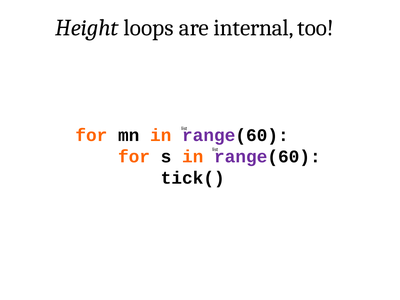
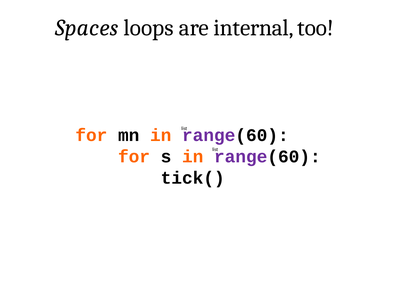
Height: Height -> Spaces (87, 28)
